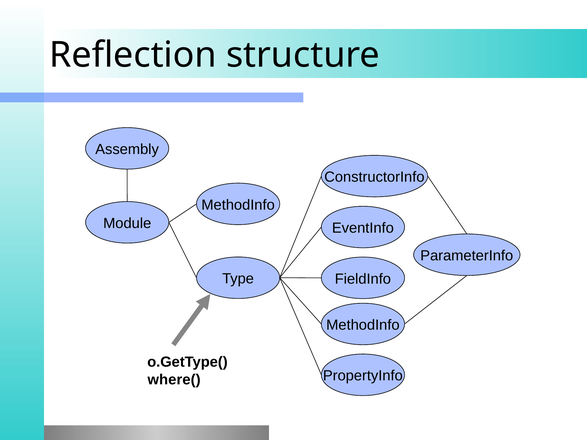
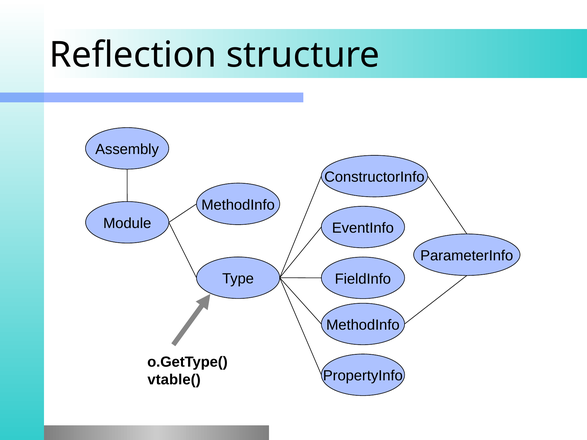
where(: where( -> vtable( (174, 380)
